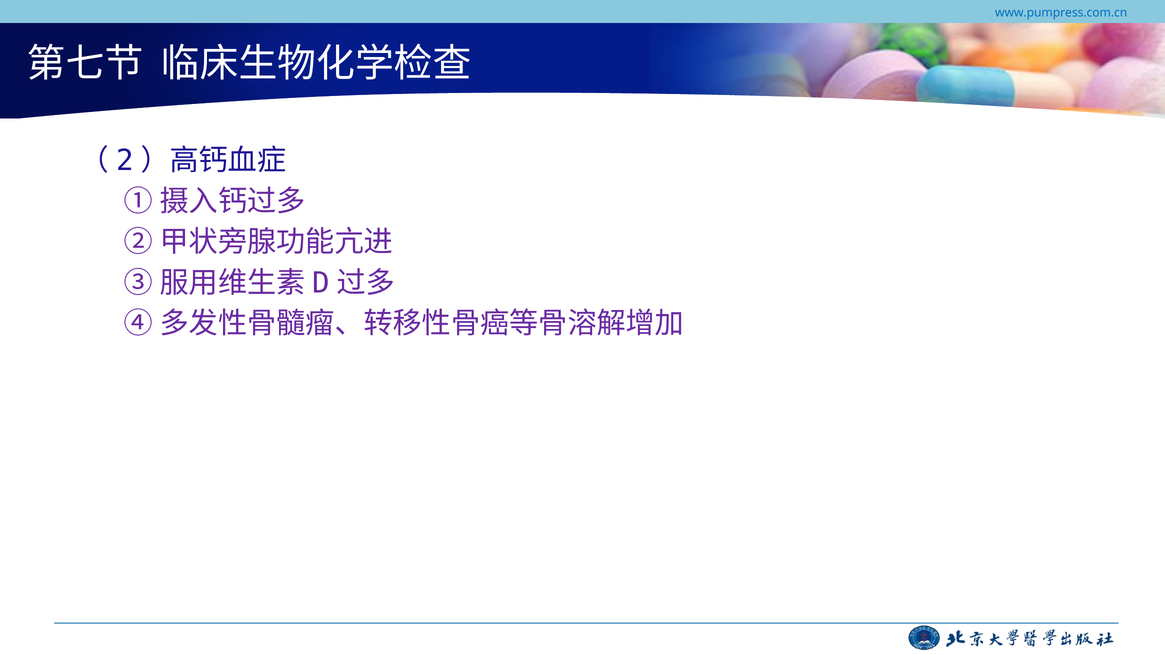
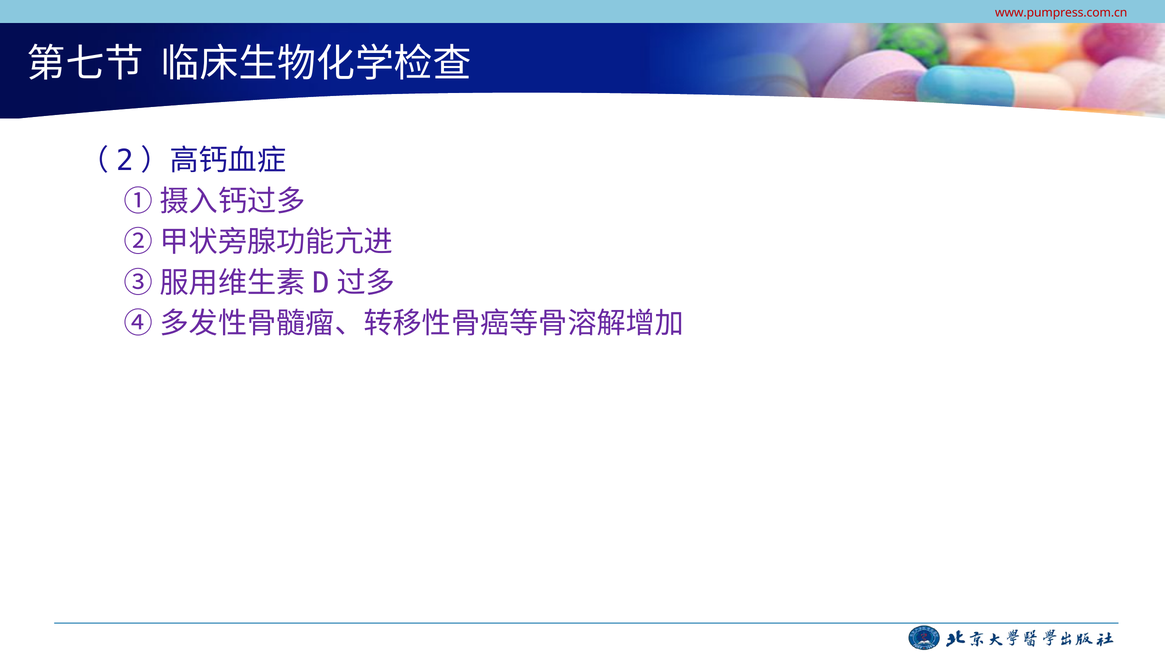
www.pumpress.com.cn colour: blue -> red (1061, 13)
